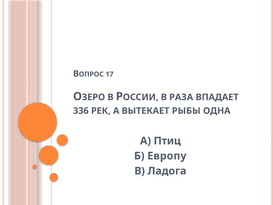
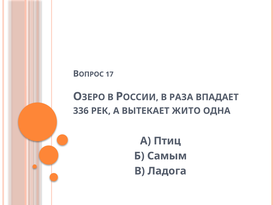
РЫБЫ: РЫБЫ -> ЖИТО (186, 111)
Европу: Европу -> Самым (167, 156)
